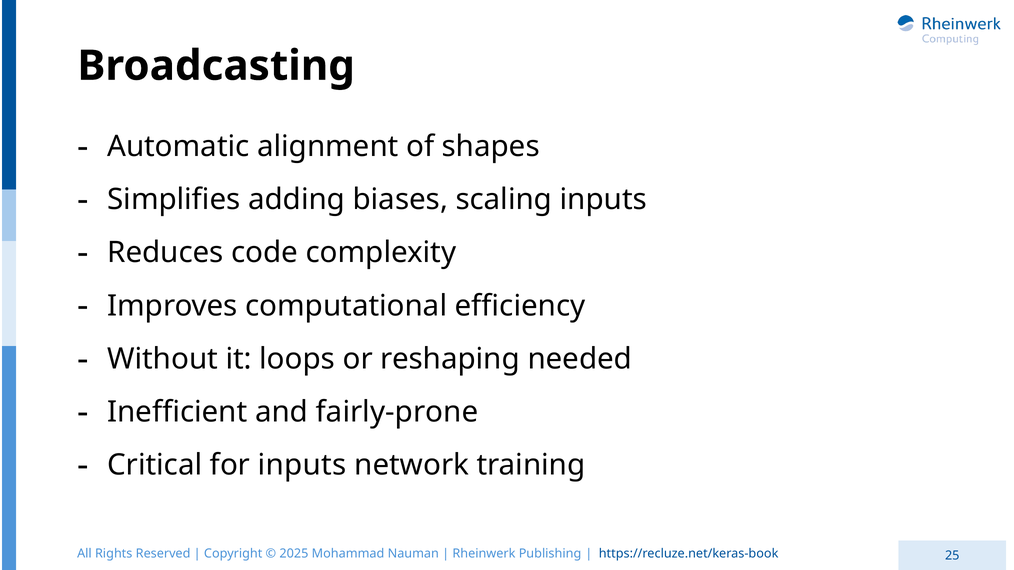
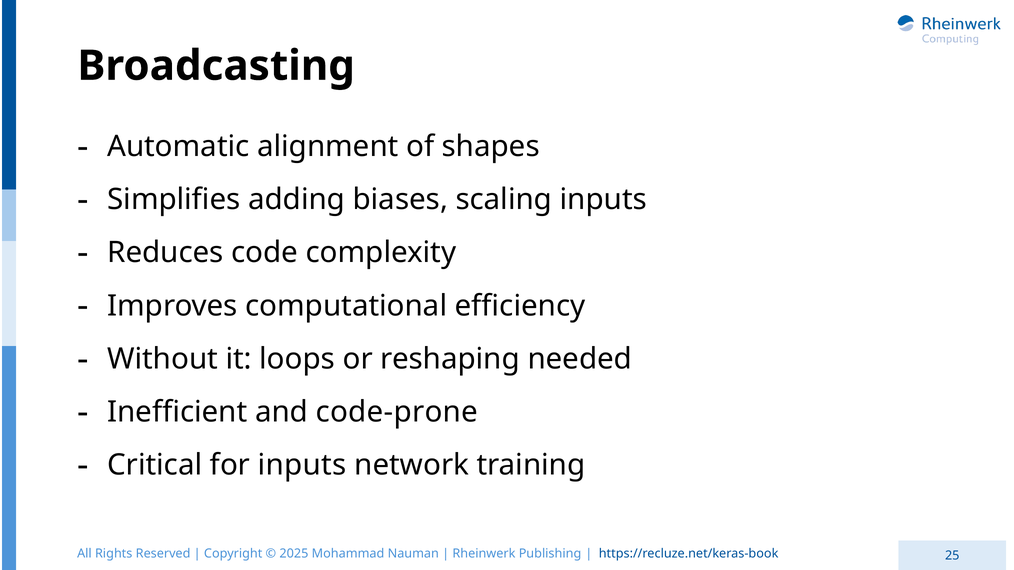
fairly-prone: fairly-prone -> code-prone (397, 412)
